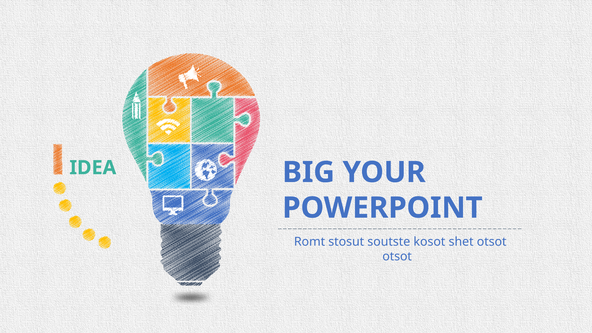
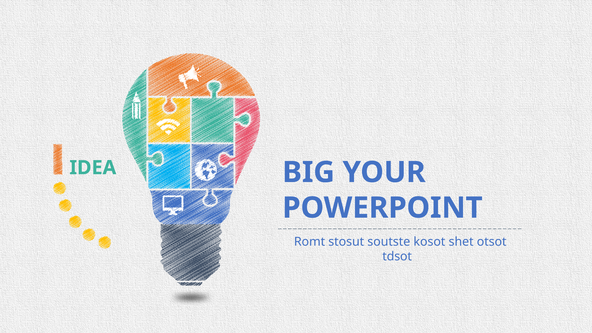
otsot: otsot -> tdsot (397, 257)
